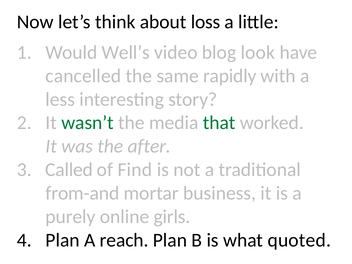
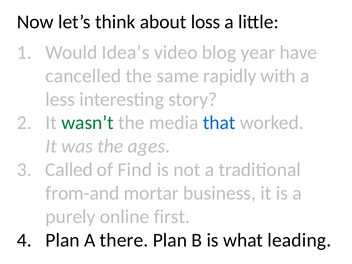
Well’s: Well’s -> Idea’s (126, 52)
look: look -> year (258, 52)
that colour: green -> blue (219, 123)
after: after -> ages (149, 146)
girls: girls -> first (172, 217)
reach: reach -> there (124, 240)
quoted: quoted -> leading (299, 240)
